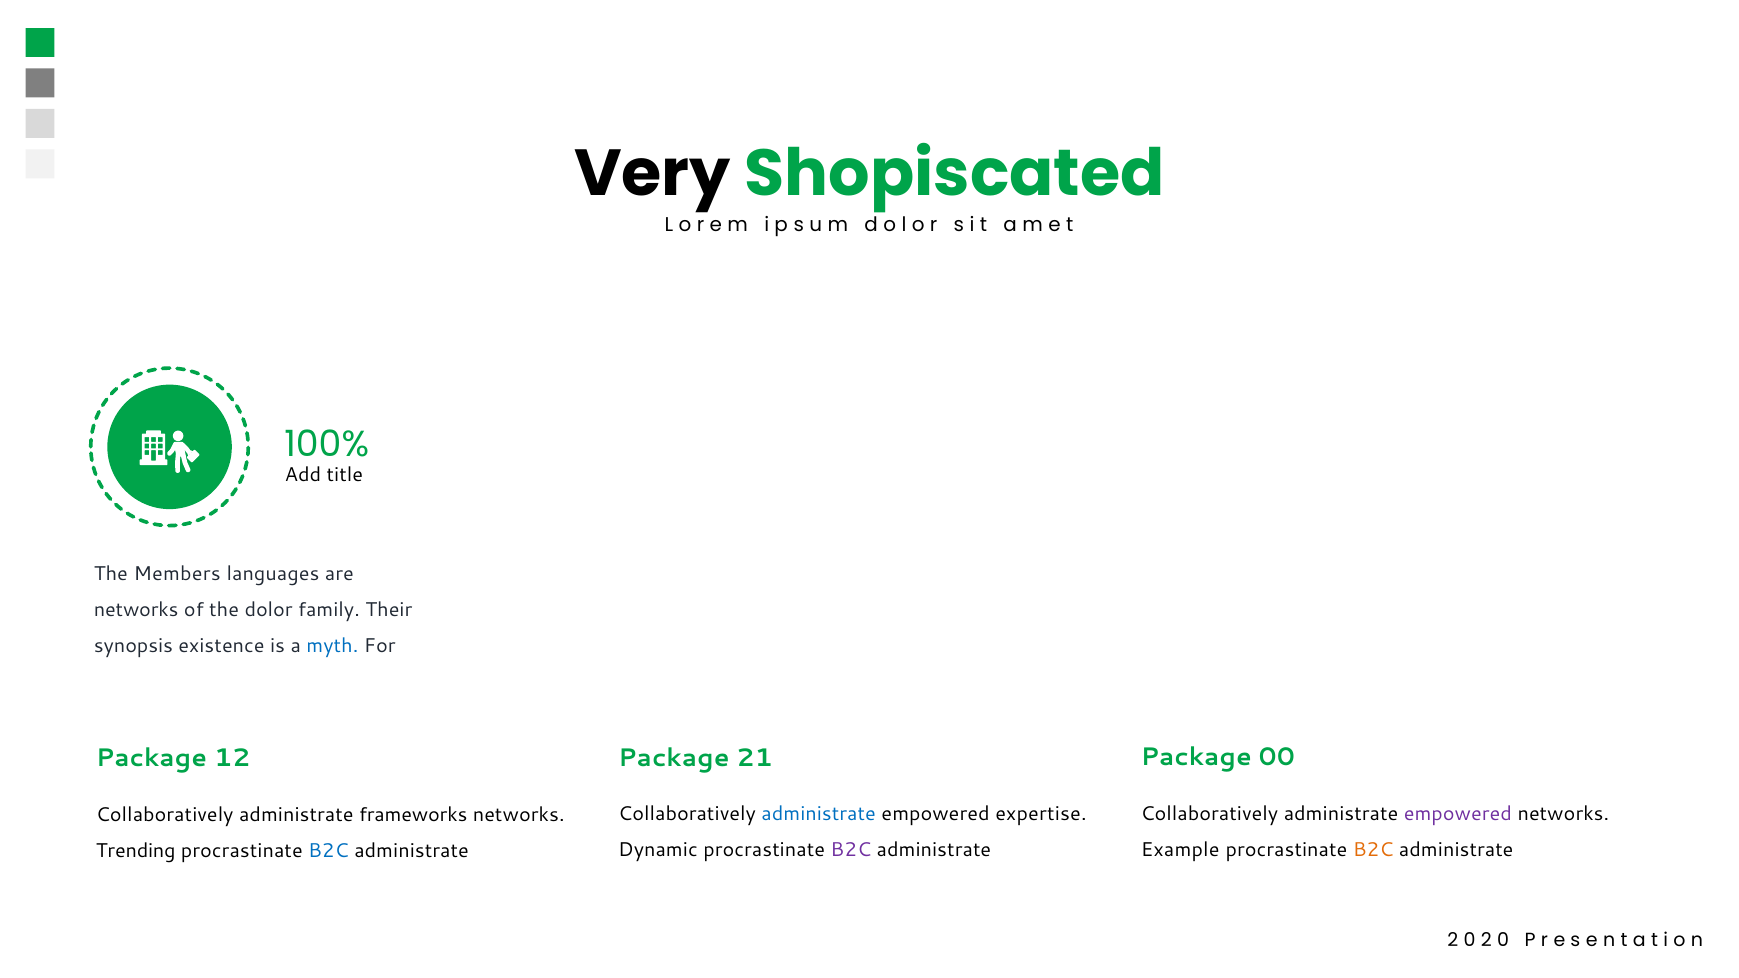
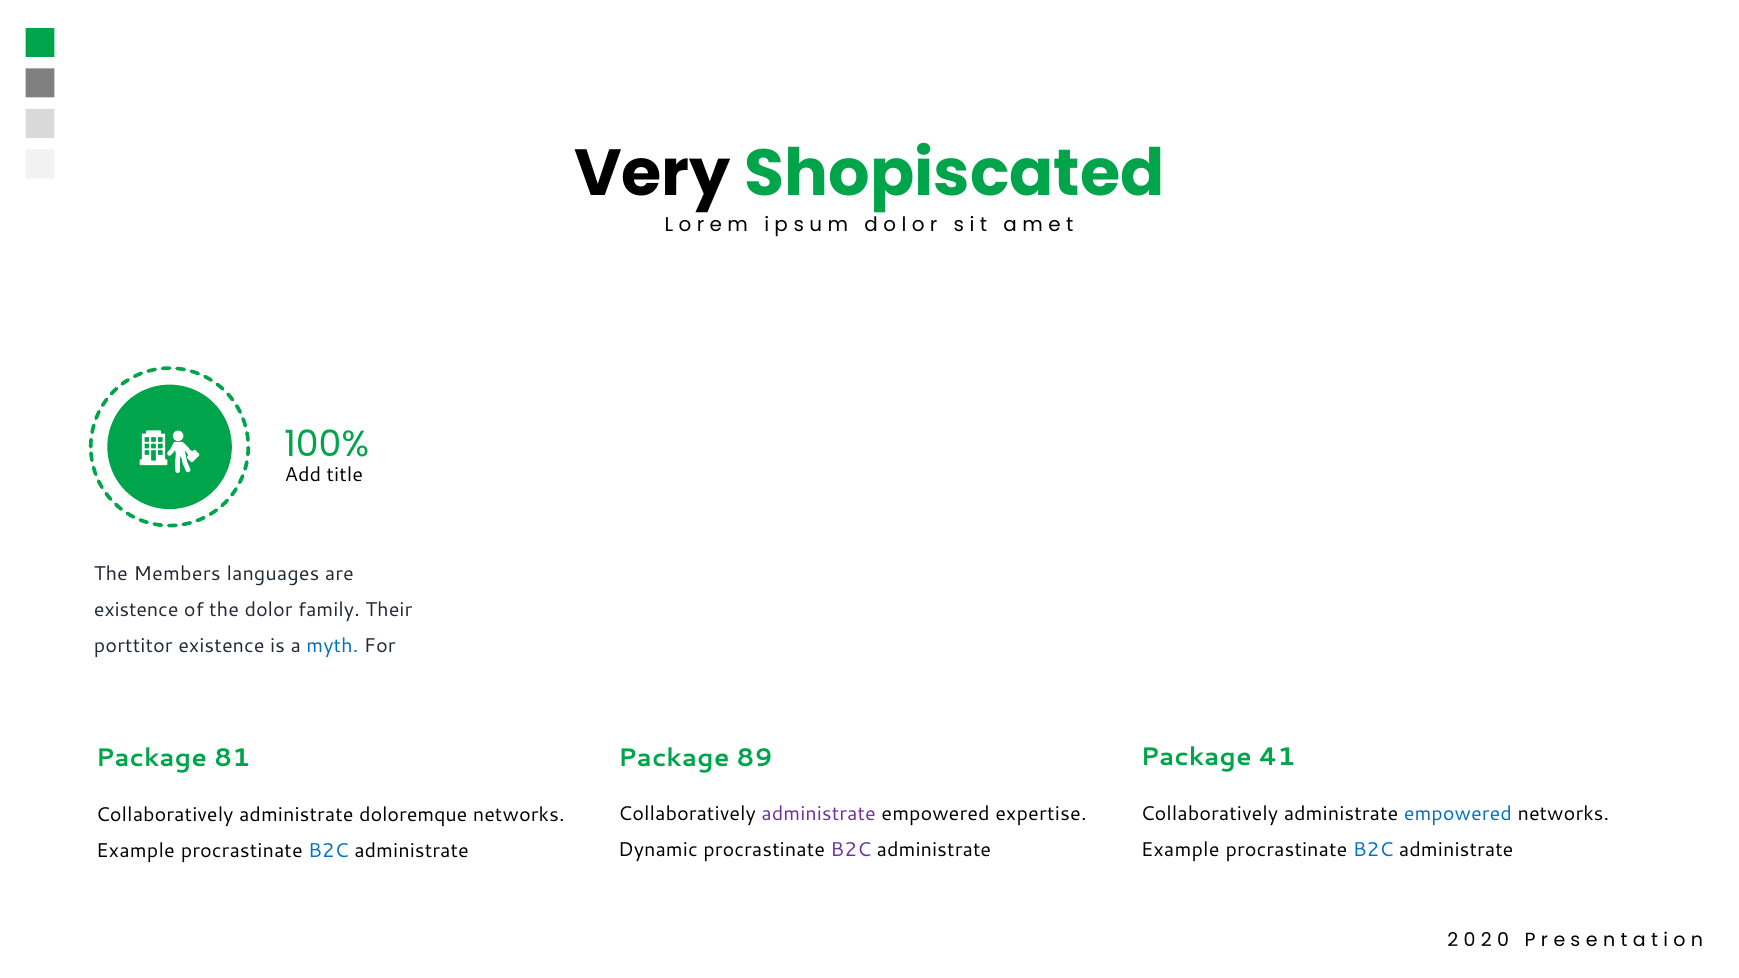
networks: networks -> existence (136, 610)
synopsis: synopsis -> porttitor (133, 646)
00: 00 -> 41 (1277, 757)
21: 21 -> 89 (755, 758)
12: 12 -> 81 (232, 759)
empowered colour: purple -> blue (1458, 814)
administrate colour: blue -> purple (819, 815)
frameworks: frameworks -> doloremque (413, 815)
B2C colour: orange -> blue (1373, 850)
Trending: Trending -> Example (136, 851)
